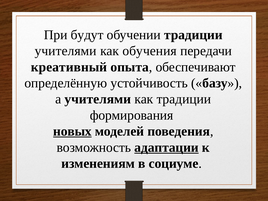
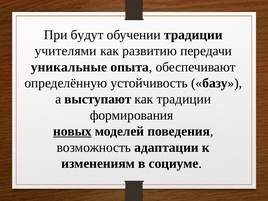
обучения: обучения -> развитию (150, 51)
креативный: креативный -> уникальные (69, 67)
а учителями: учителями -> выступают (98, 99)
адаптации underline: present -> none (167, 147)
